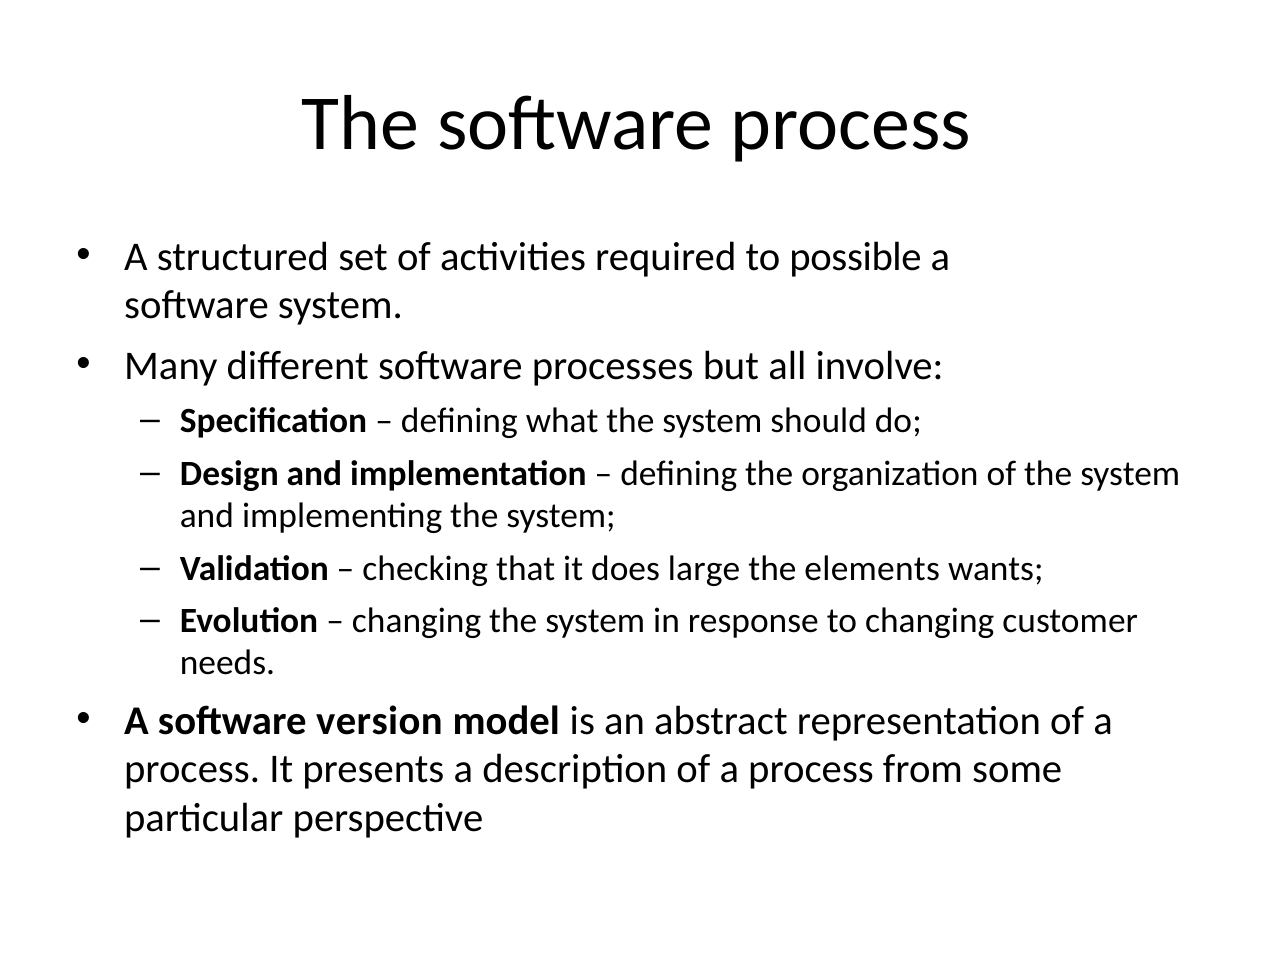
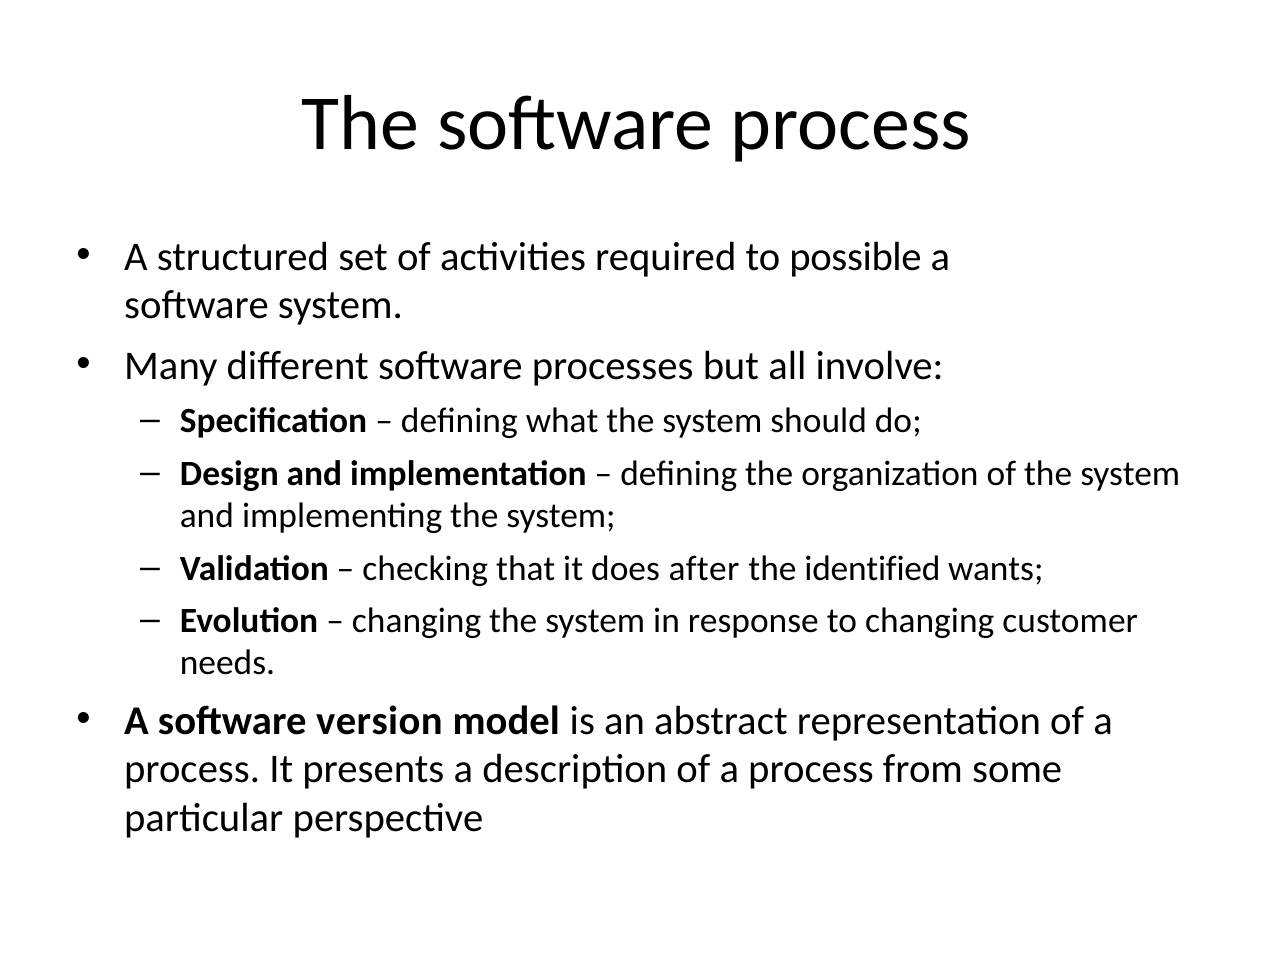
large: large -> after (704, 568)
elements: elements -> identified (872, 568)
